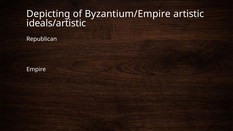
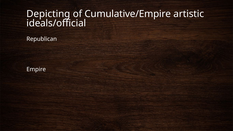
Byzantium/Empire: Byzantium/Empire -> Cumulative/Empire (128, 14)
ideals/artistic: ideals/artistic -> ideals/official (56, 23)
